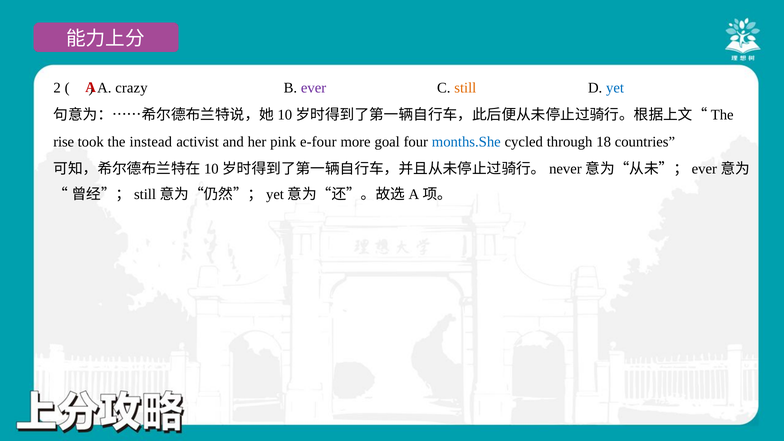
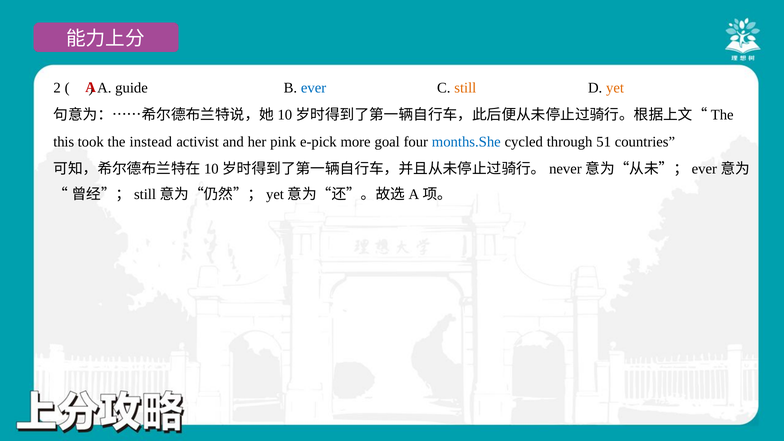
crazy: crazy -> guide (132, 88)
ever colour: purple -> blue (314, 88)
yet colour: blue -> orange (615, 88)
rise: rise -> this (64, 142)
e-four: e-four -> e-pick (318, 142)
18: 18 -> 51 (604, 142)
